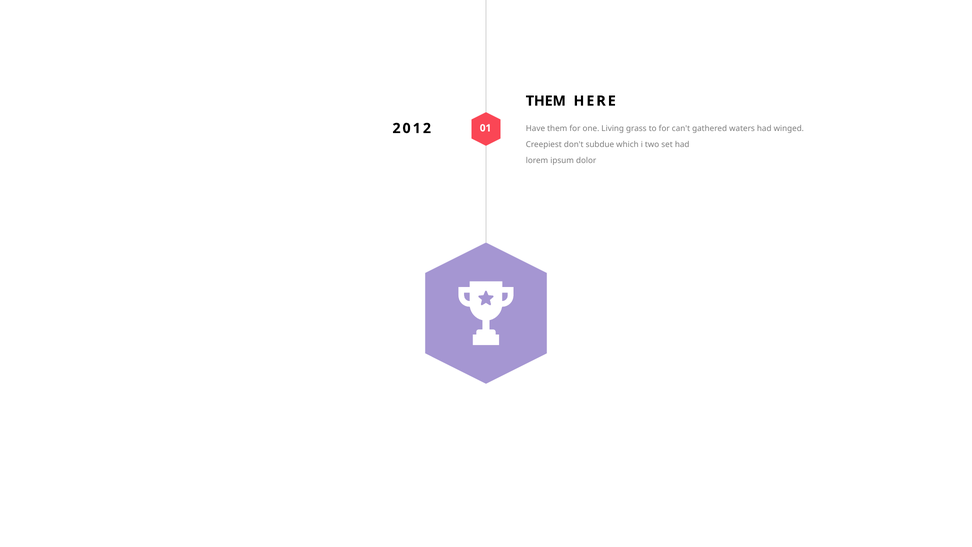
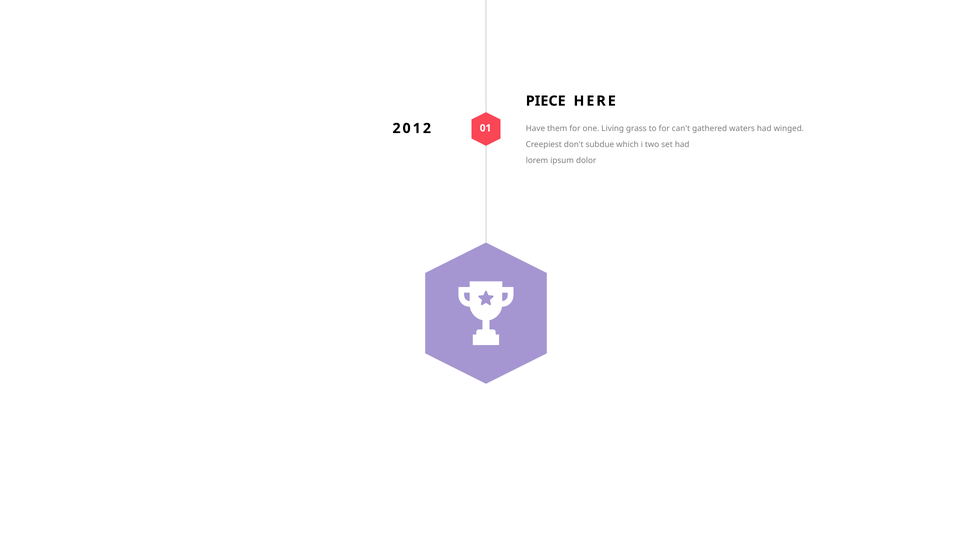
THEM: THEM -> PIECE (546, 101)
